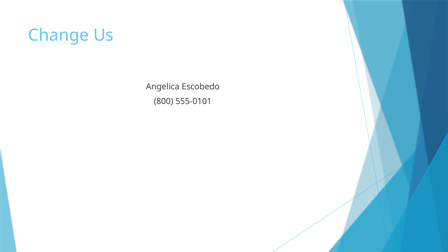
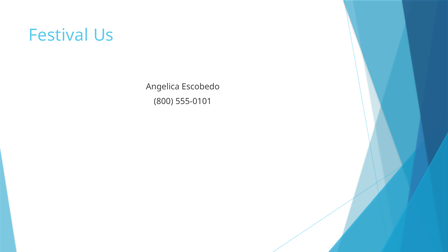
Change: Change -> Festival (59, 35)
